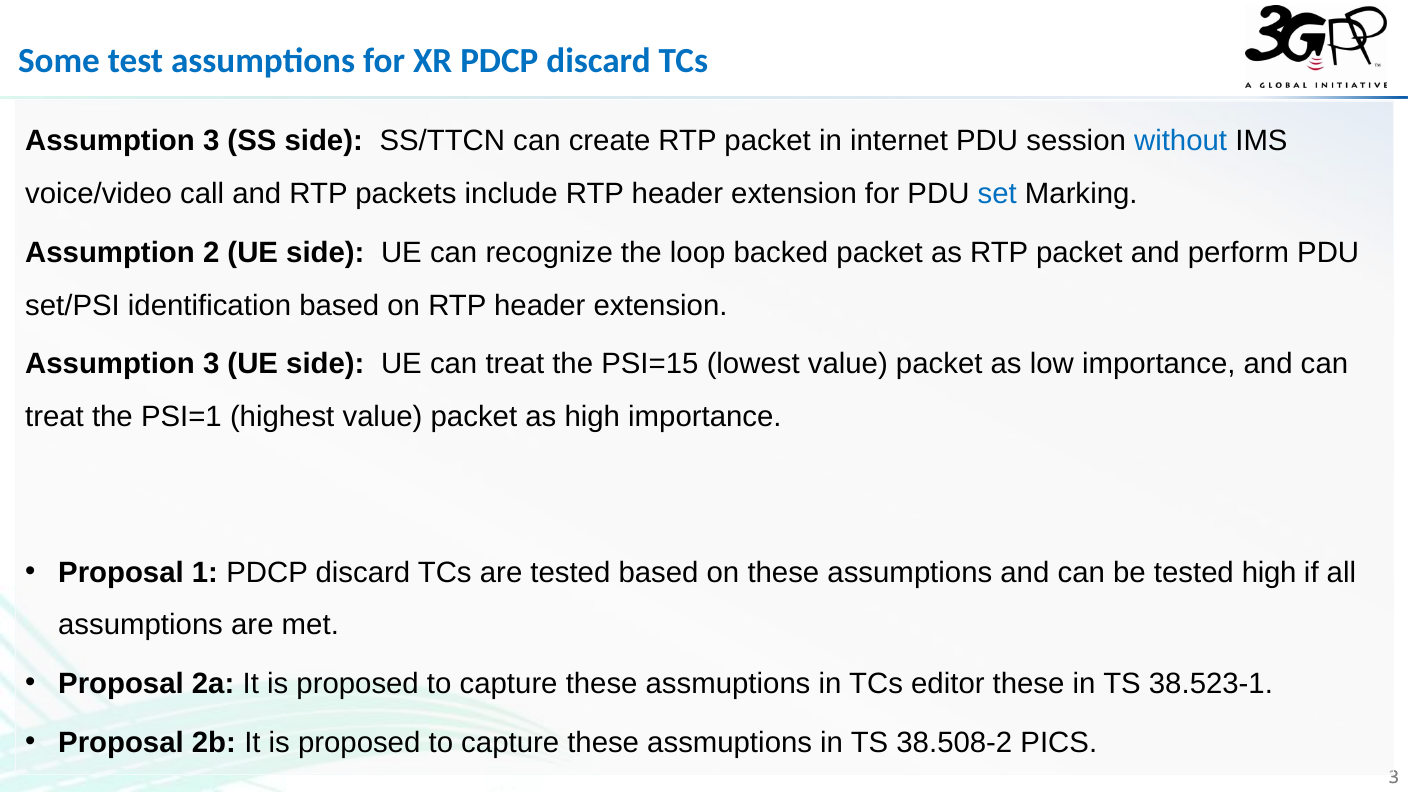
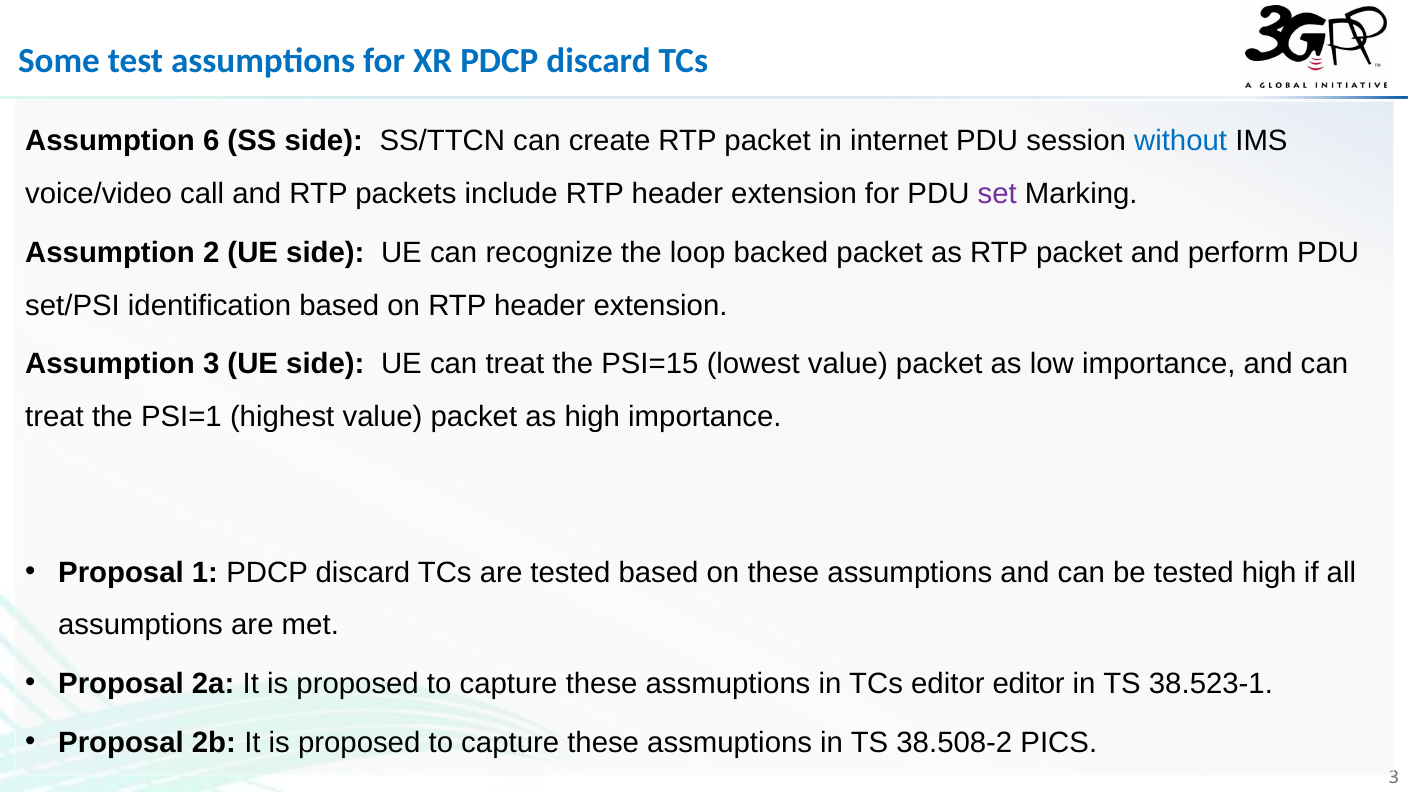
3: 3 -> 6 (211, 141)
set colour: blue -> purple (997, 194)
editor these: these -> editor (1029, 684)
